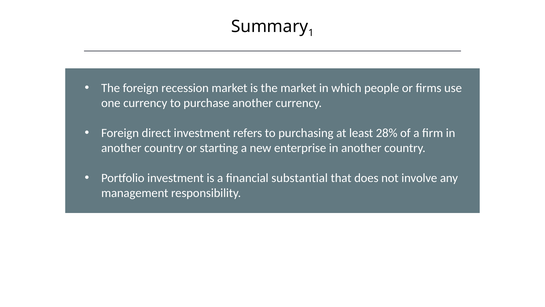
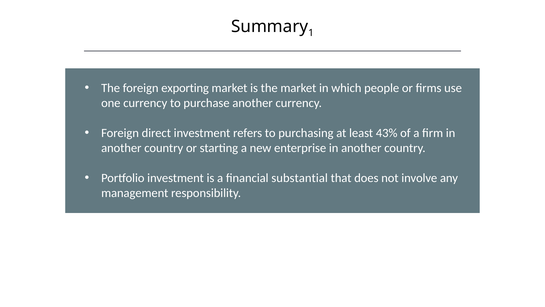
recession: recession -> exporting (185, 88)
28%: 28% -> 43% (387, 133)
